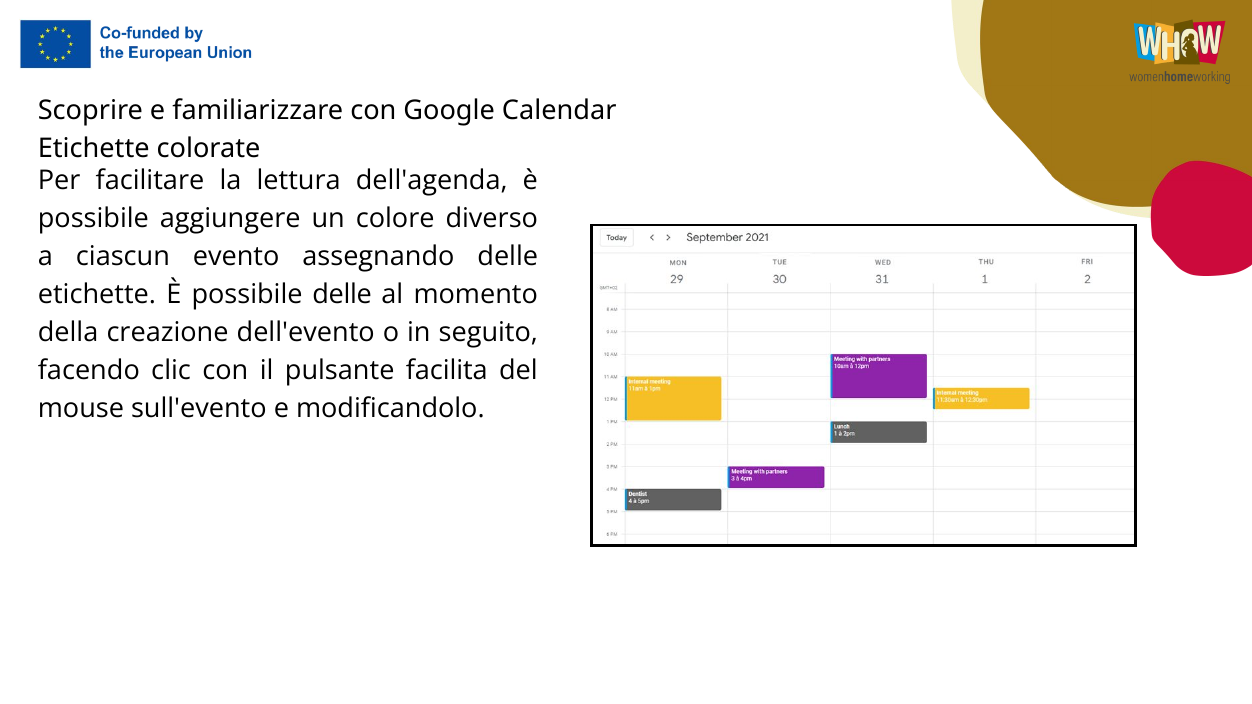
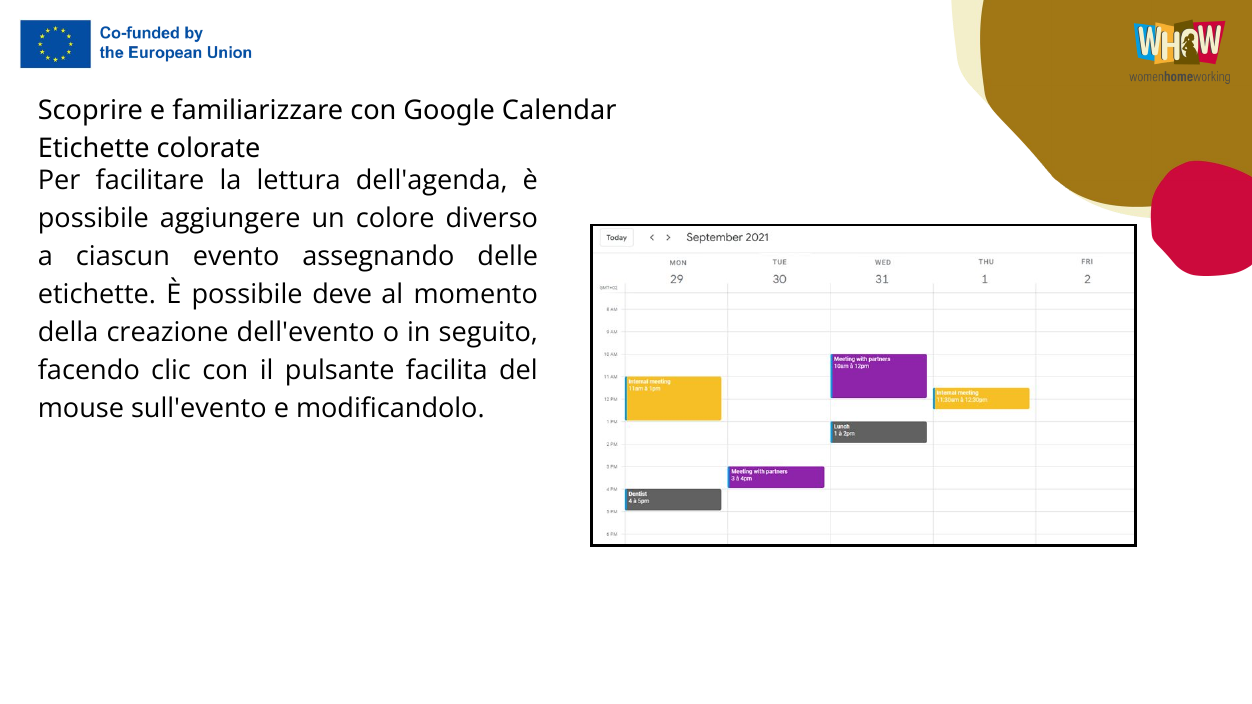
possibile delle: delle -> deve (342, 295)
